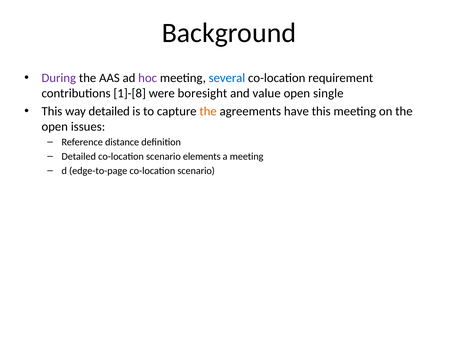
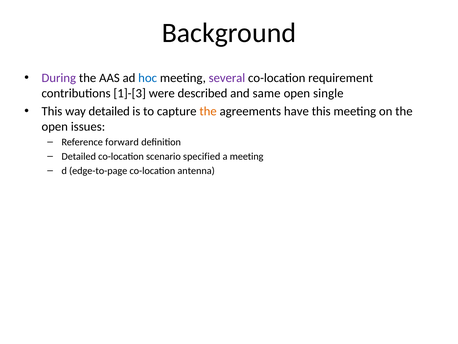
hoc colour: purple -> blue (148, 78)
several colour: blue -> purple (227, 78)
1]-[8: 1]-[8 -> 1]-[3 (130, 93)
boresight: boresight -> described (203, 93)
value: value -> same (267, 93)
distance: distance -> forward (122, 142)
elements: elements -> specified (202, 156)
scenario: scenario -> antenna (196, 170)
